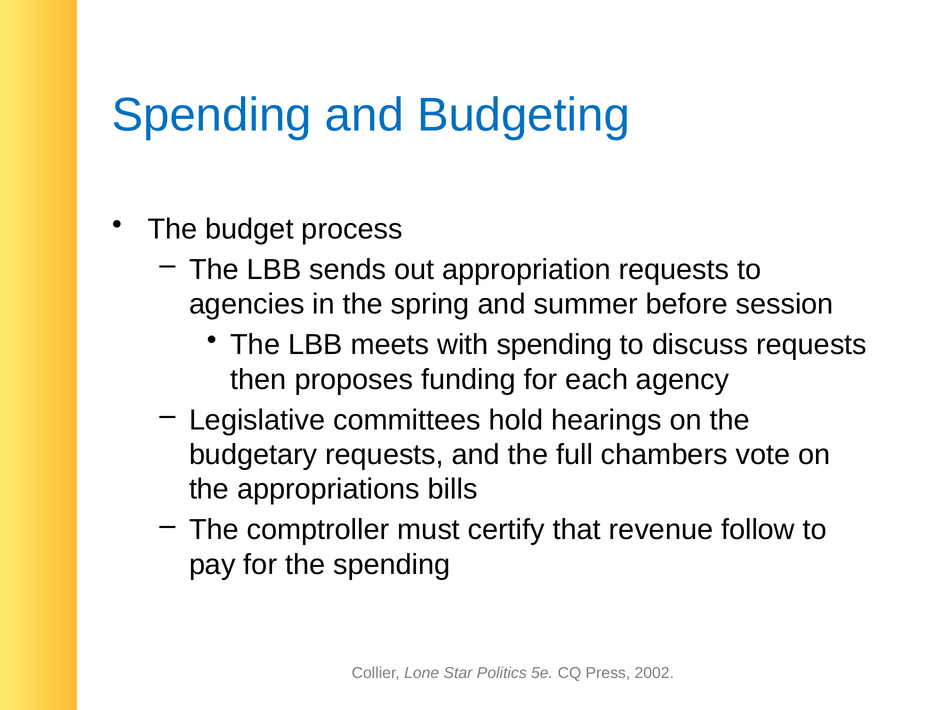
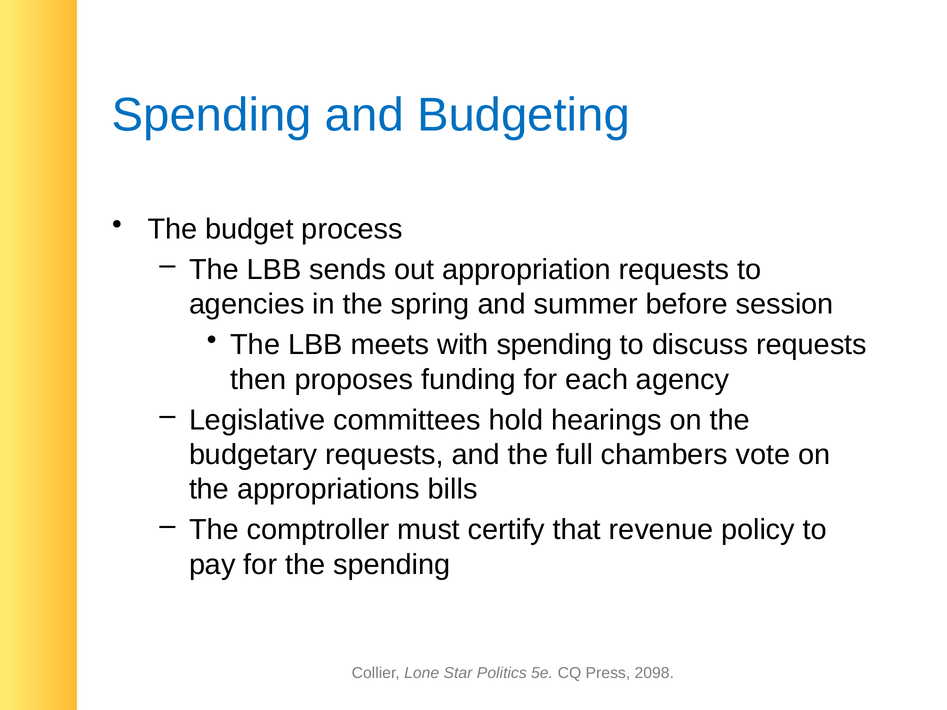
follow: follow -> policy (758, 530)
2002: 2002 -> 2098 (654, 673)
